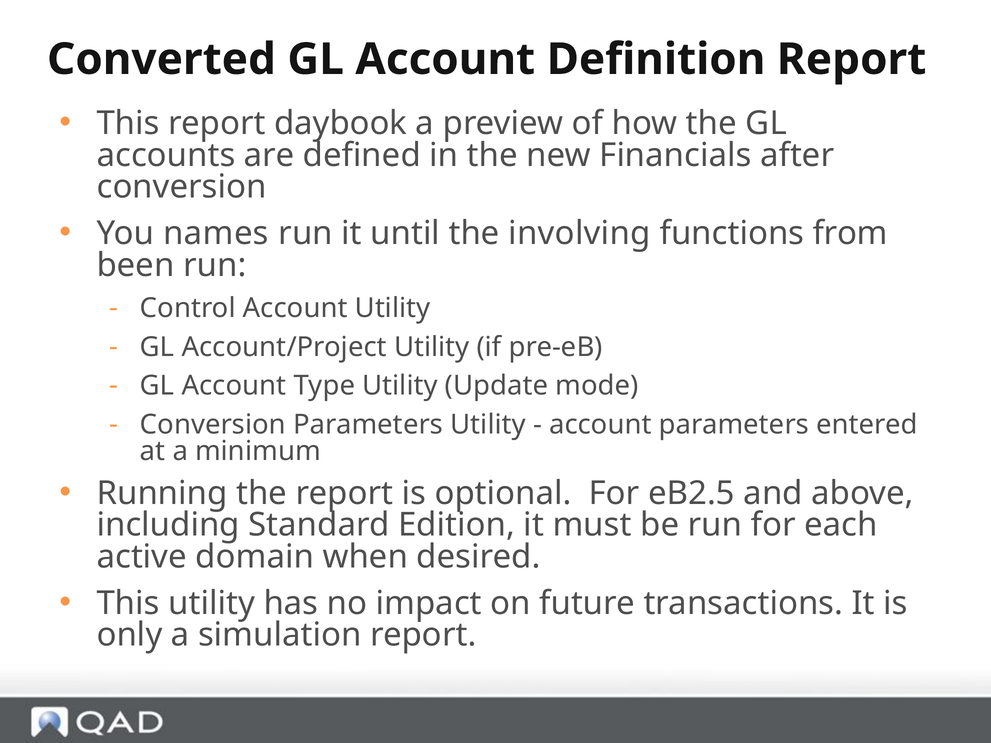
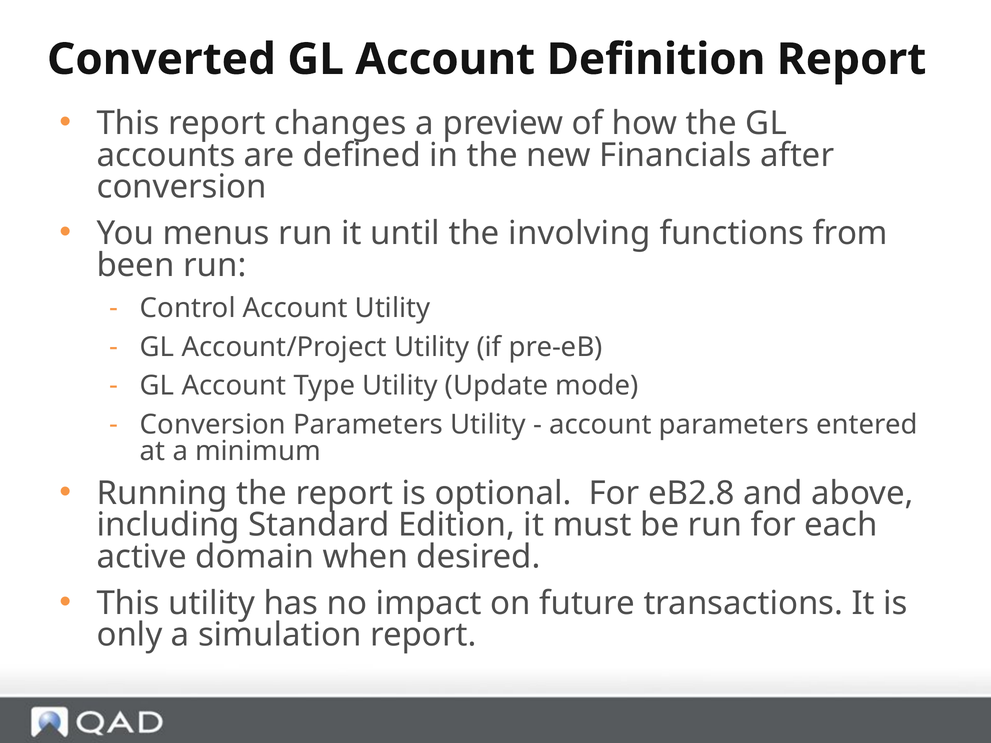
daybook: daybook -> changes (340, 123)
names: names -> menus (216, 233)
eB2.5: eB2.5 -> eB2.8 (691, 494)
